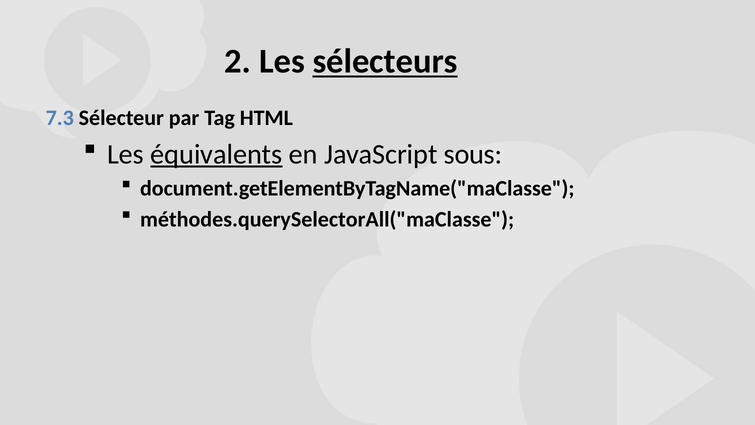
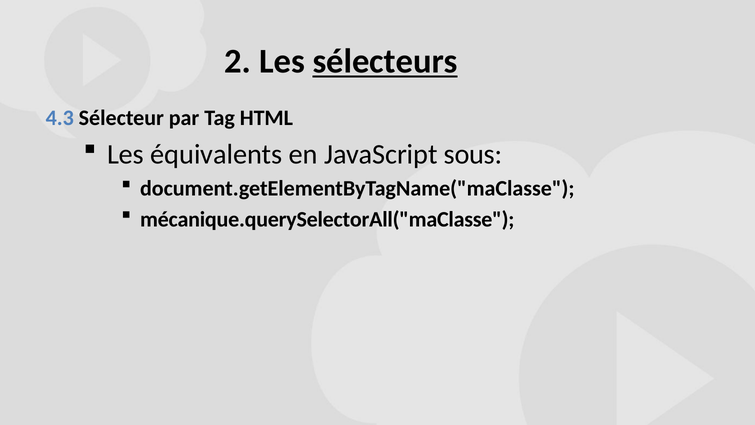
7.3: 7.3 -> 4.3 (60, 118)
équivalents underline: present -> none (216, 154)
méthodes.querySelectorAll("maClasse: méthodes.querySelectorAll("maClasse -> mécanique.querySelectorAll("maClasse (327, 219)
